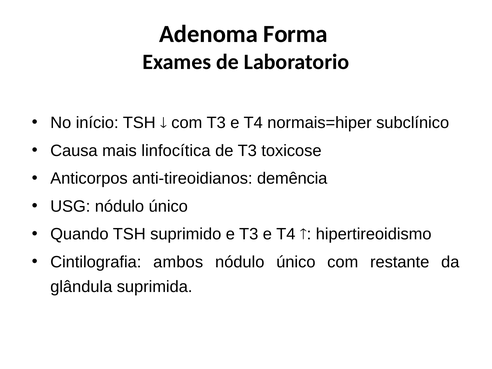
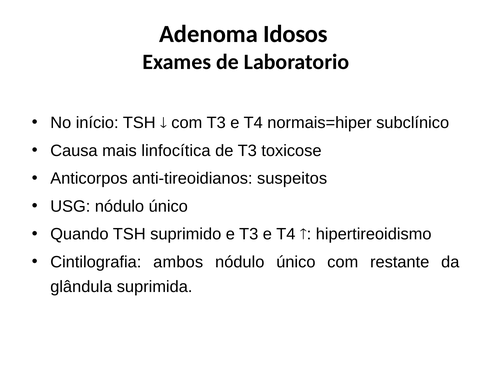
Forma: Forma -> Idosos (295, 34)
demência: demência -> suspeitos (292, 179)
